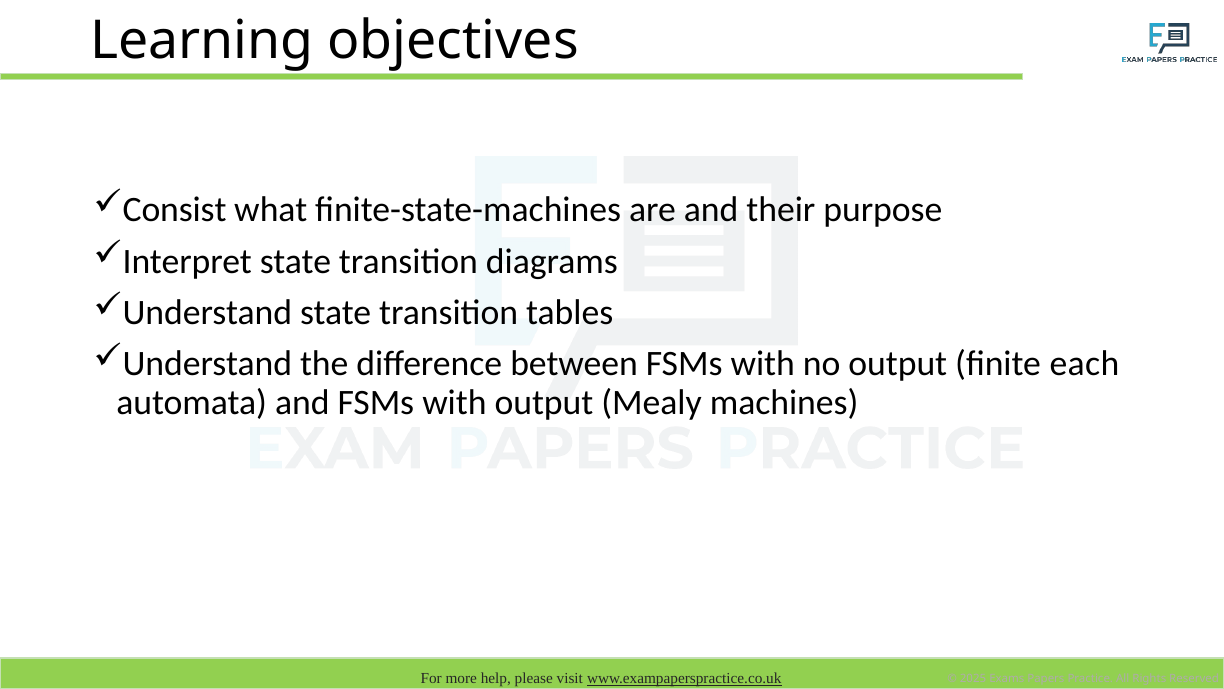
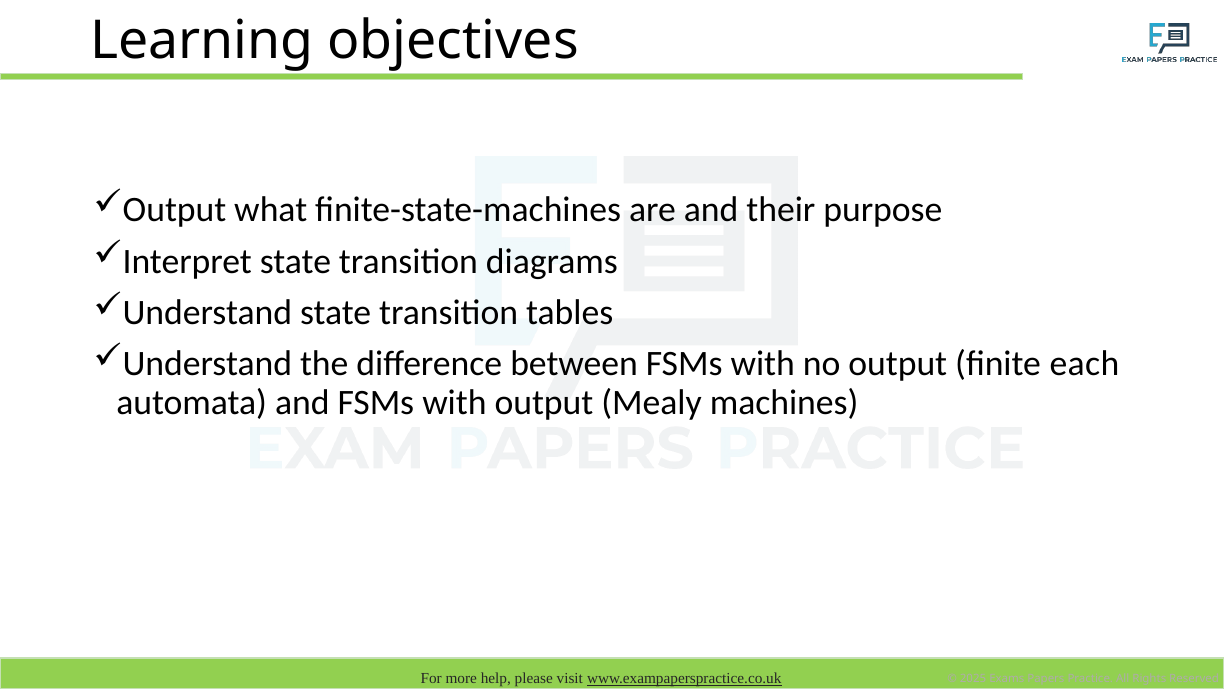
Consist: Consist -> Output (174, 210)
